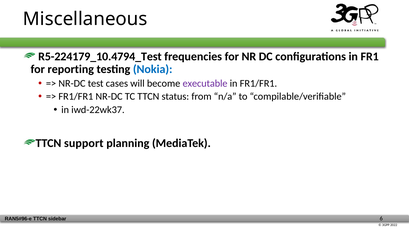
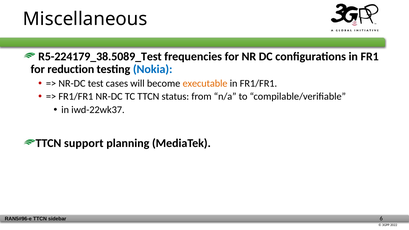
R5-224179_10.4794_Test: R5-224179_10.4794_Test -> R5-224179_38.5089_Test (100, 56)
reporting: reporting -> reduction (71, 69)
executable colour: purple -> orange (205, 83)
